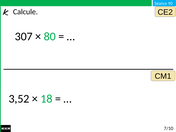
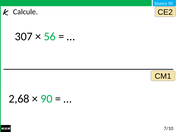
80: 80 -> 56 (50, 36)
3,52: 3,52 -> 2,68 (19, 99)
18: 18 -> 90 (46, 99)
